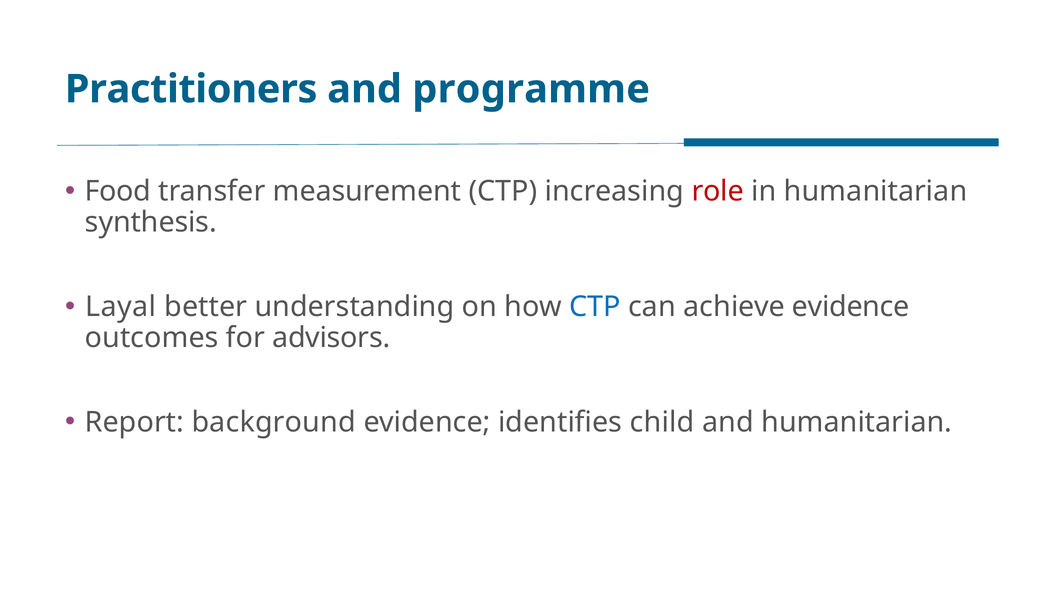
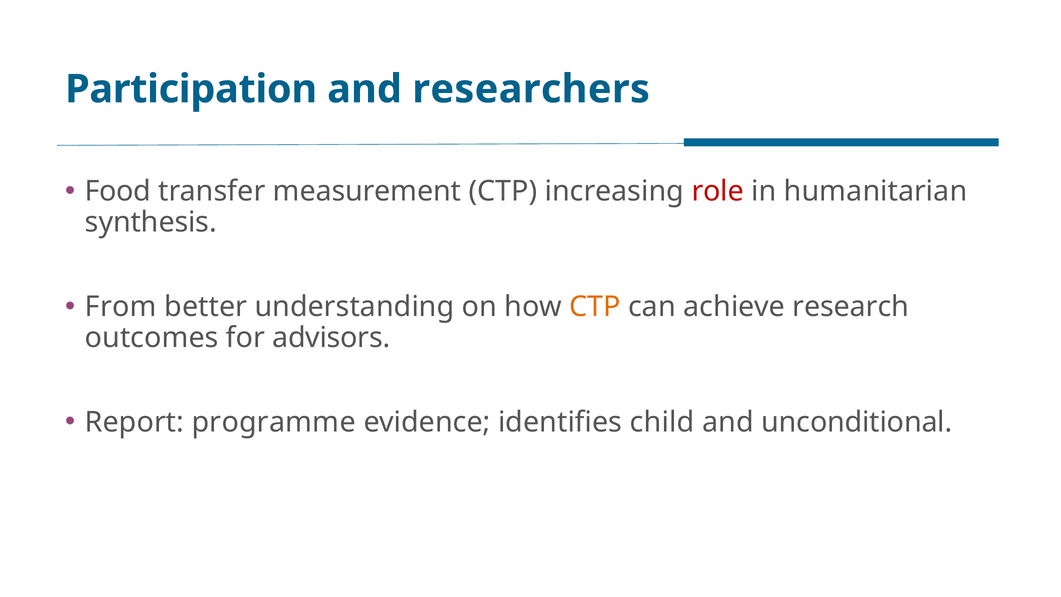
Practitioners: Practitioners -> Participation (191, 89)
programme: programme -> researchers (531, 89)
Layal: Layal -> From (121, 307)
CTP colour: blue -> orange (595, 307)
achieve evidence: evidence -> research (851, 307)
background: background -> programme (274, 422)
and humanitarian: humanitarian -> unconditional (857, 422)
